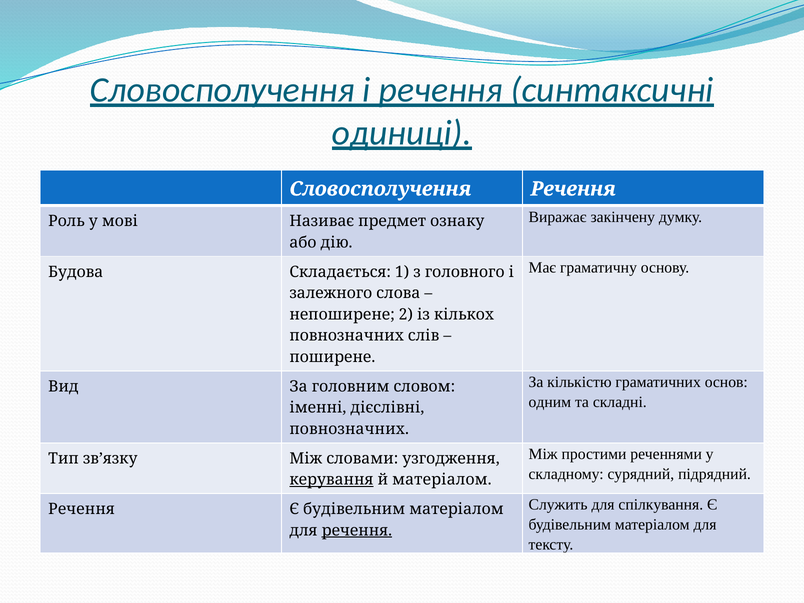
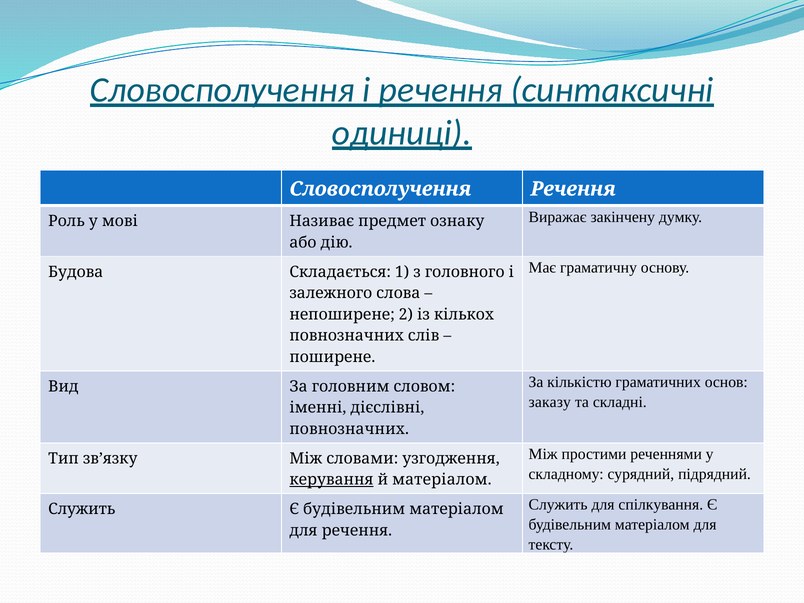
одним: одним -> заказу (550, 402)
Речення: Речення -> Служить (82, 509)
речення underline: present -> none (357, 530)
